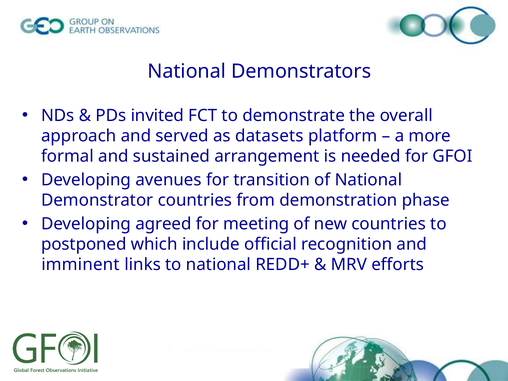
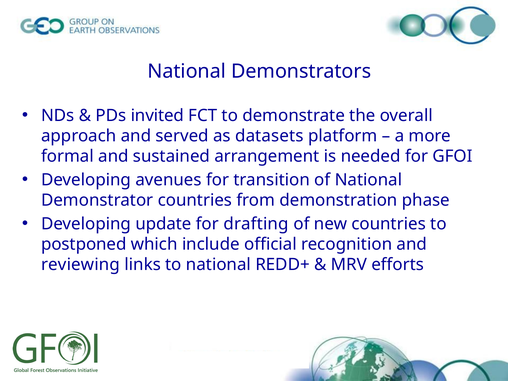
agreed: agreed -> update (163, 224)
meeting: meeting -> drafting (256, 224)
imminent: imminent -> reviewing (81, 264)
